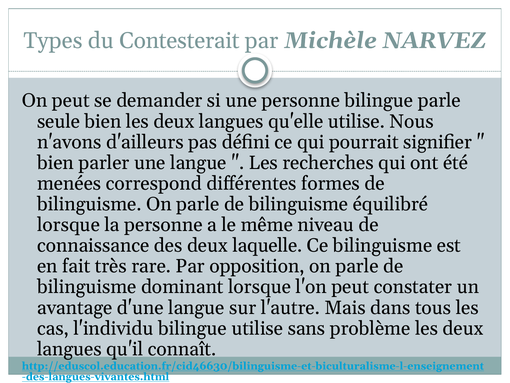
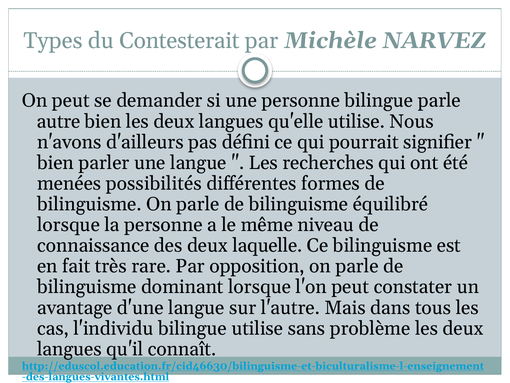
seule: seule -> autre (59, 121)
correspond: correspond -> possibilités (154, 183)
